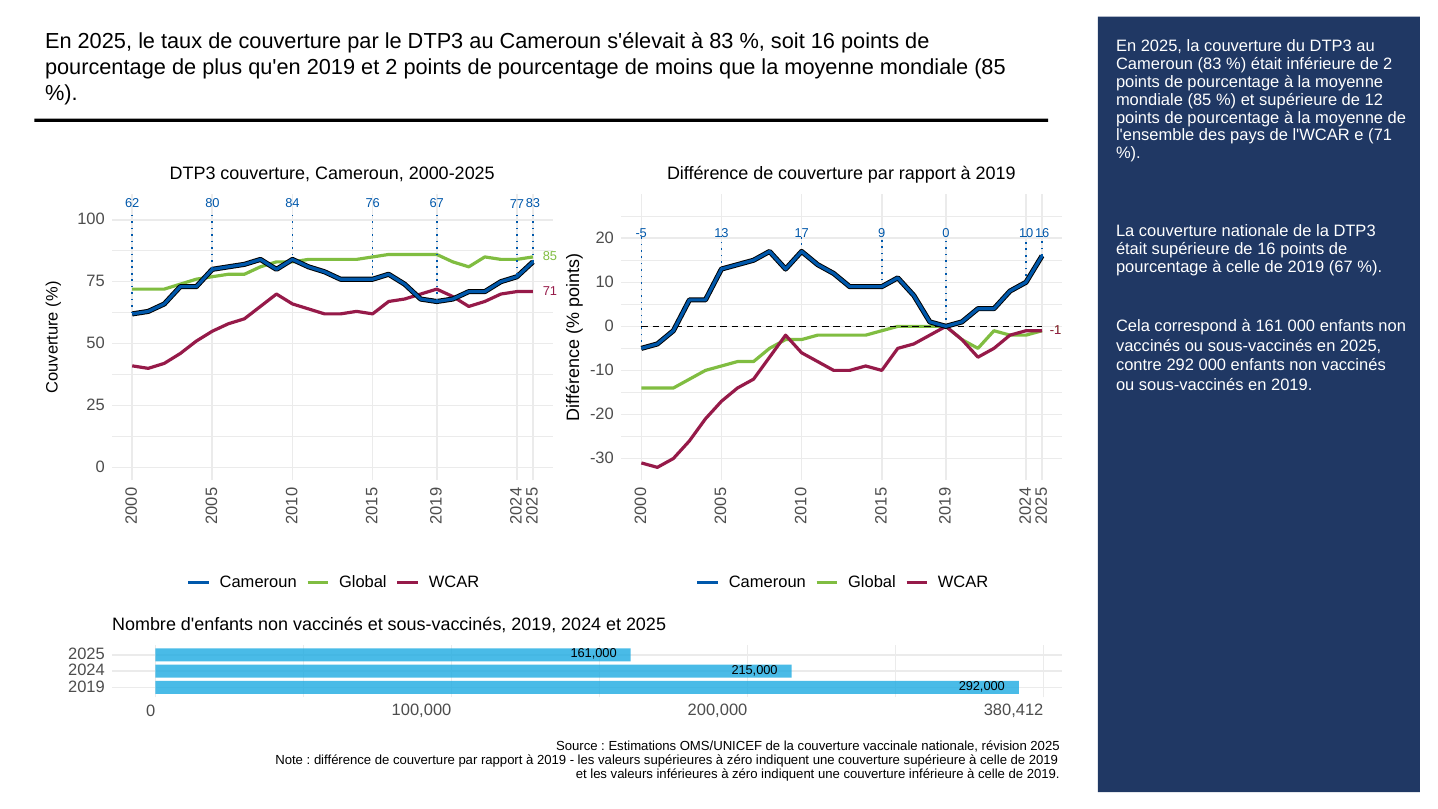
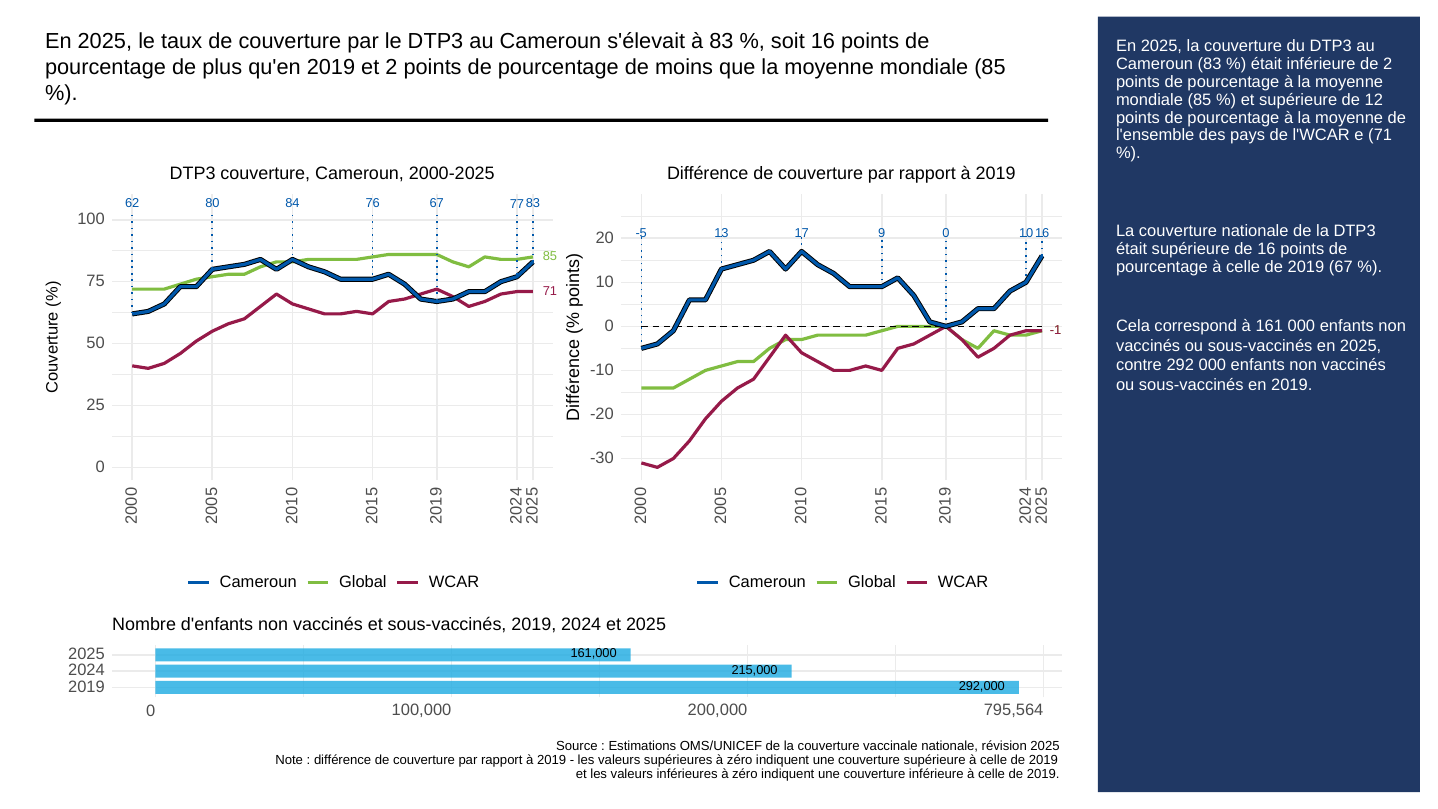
380,412: 380,412 -> 795,564 (1014, 710)
